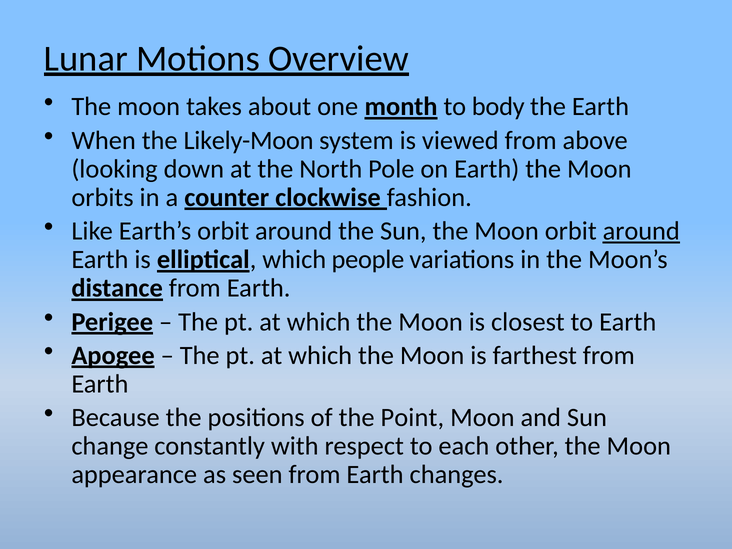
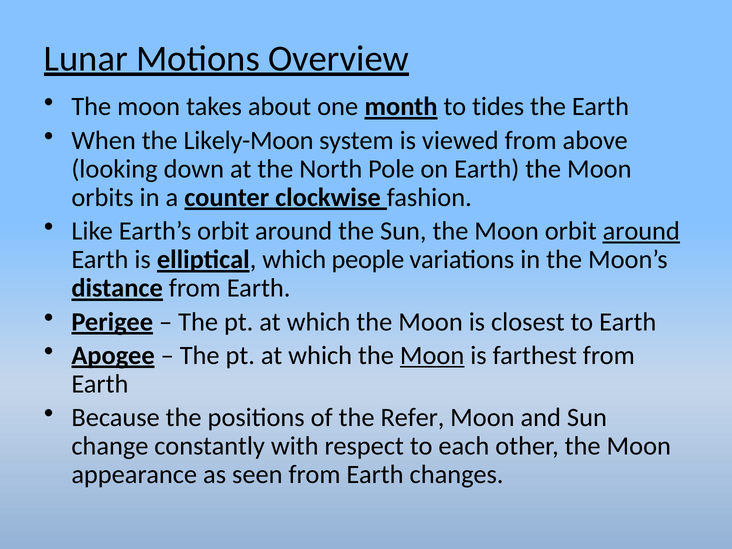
body: body -> tides (498, 107)
Moon underline: none -> present (432, 356)
Point: Point -> Refer (412, 418)
